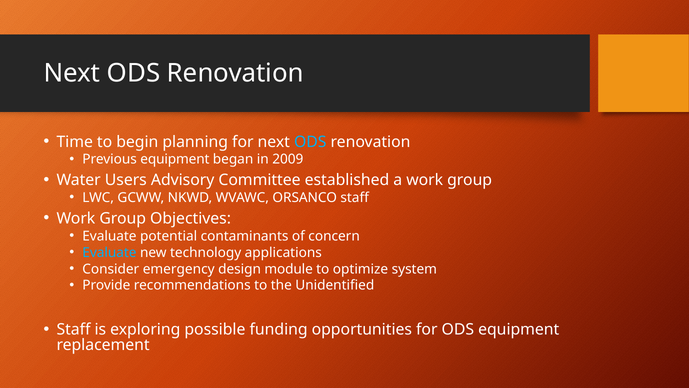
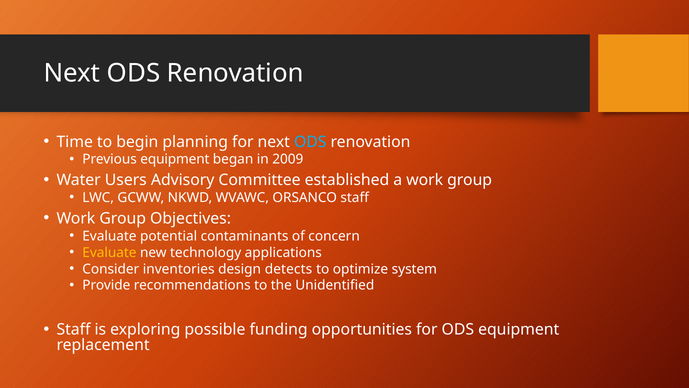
Evaluate colour: light blue -> yellow (109, 252)
emergency: emergency -> inventories (179, 269)
module: module -> detects (289, 269)
